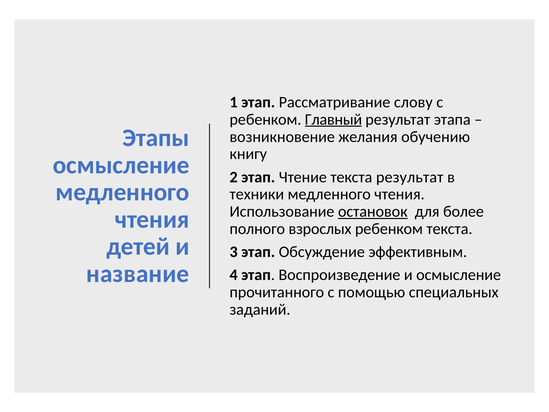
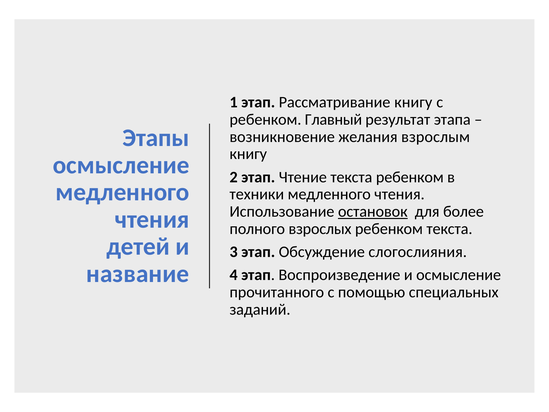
Рассматривание слову: слову -> книгу (413, 102)
Главный underline: present -> none (333, 119)
обучению: обучению -> взрослым (436, 137)
текста результат: результат -> ребенком (410, 177)
эффективным: эффективным -> слогослияния (418, 252)
